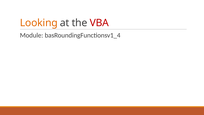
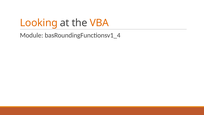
VBA colour: red -> orange (99, 23)
